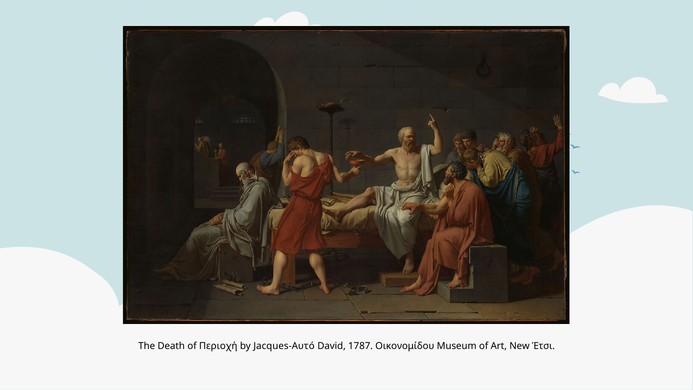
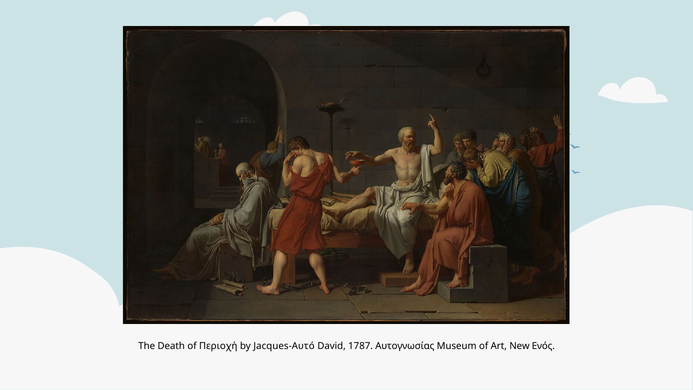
Οικονομίδου: Οικονομίδου -> Αυτογνωσίας (405, 346)
Έτσι: Έτσι -> Ενός (543, 346)
